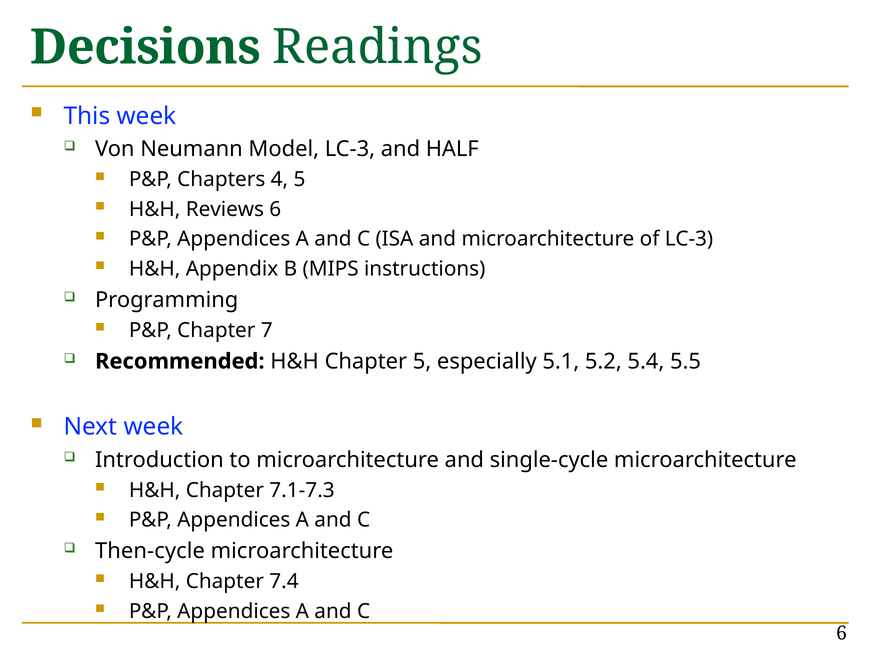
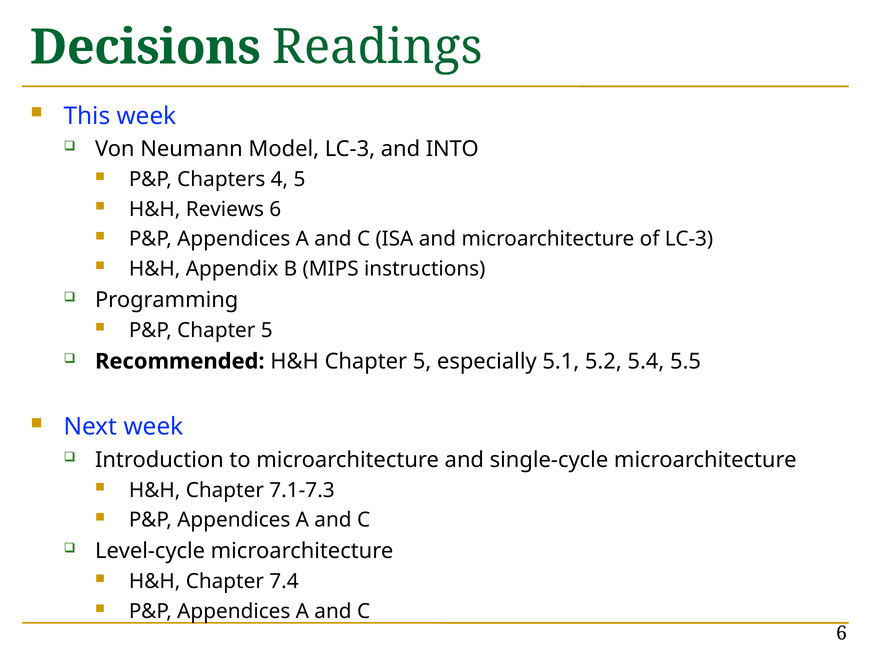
HALF: HALF -> INTO (452, 149)
P&P Chapter 7: 7 -> 5 (267, 330)
Then-cycle: Then-cycle -> Level-cycle (150, 551)
